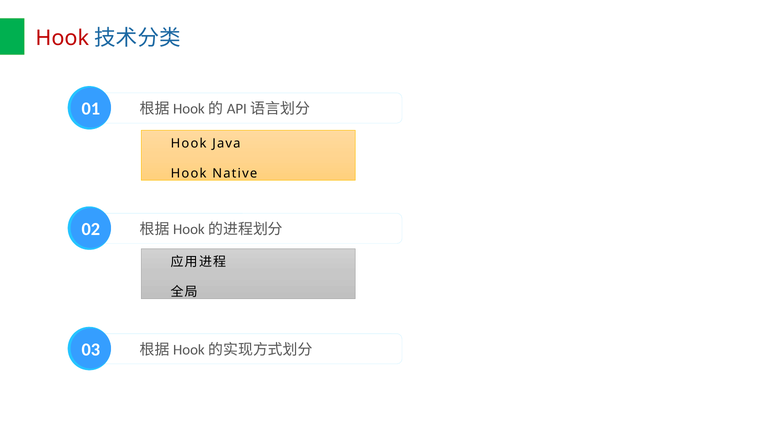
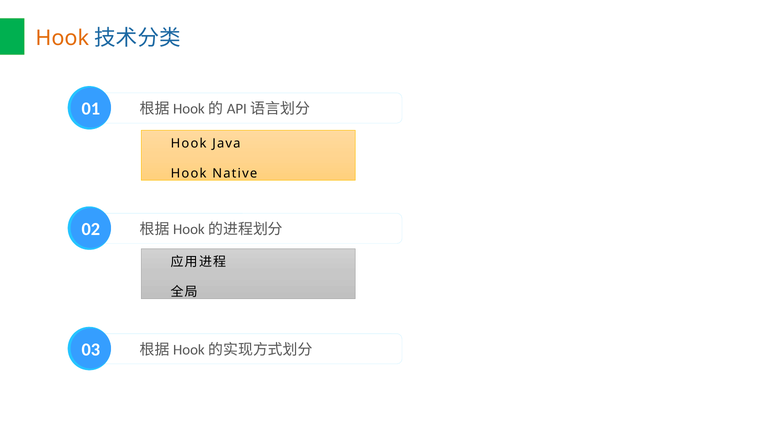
Hook colour: red -> orange (62, 38)
